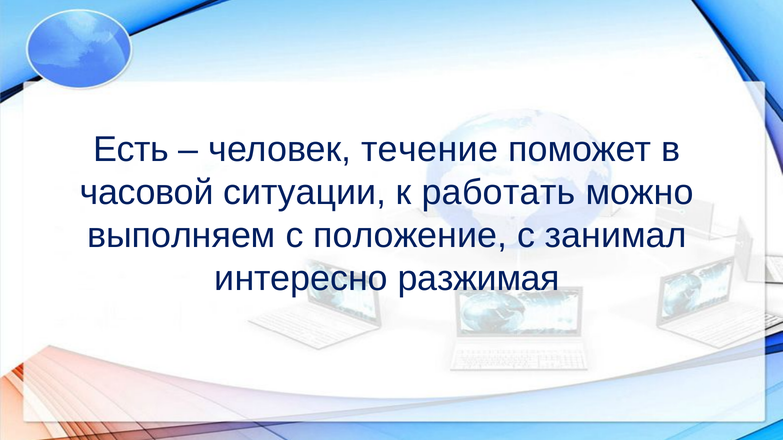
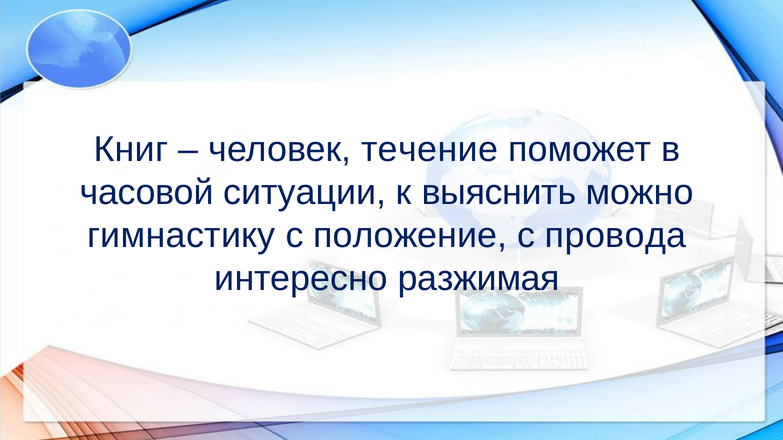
Есть: Есть -> Книг (131, 150)
работать: работать -> выяснить (499, 193)
выполняем: выполняем -> гимнастику (181, 236)
занимал: занимал -> провода (616, 236)
